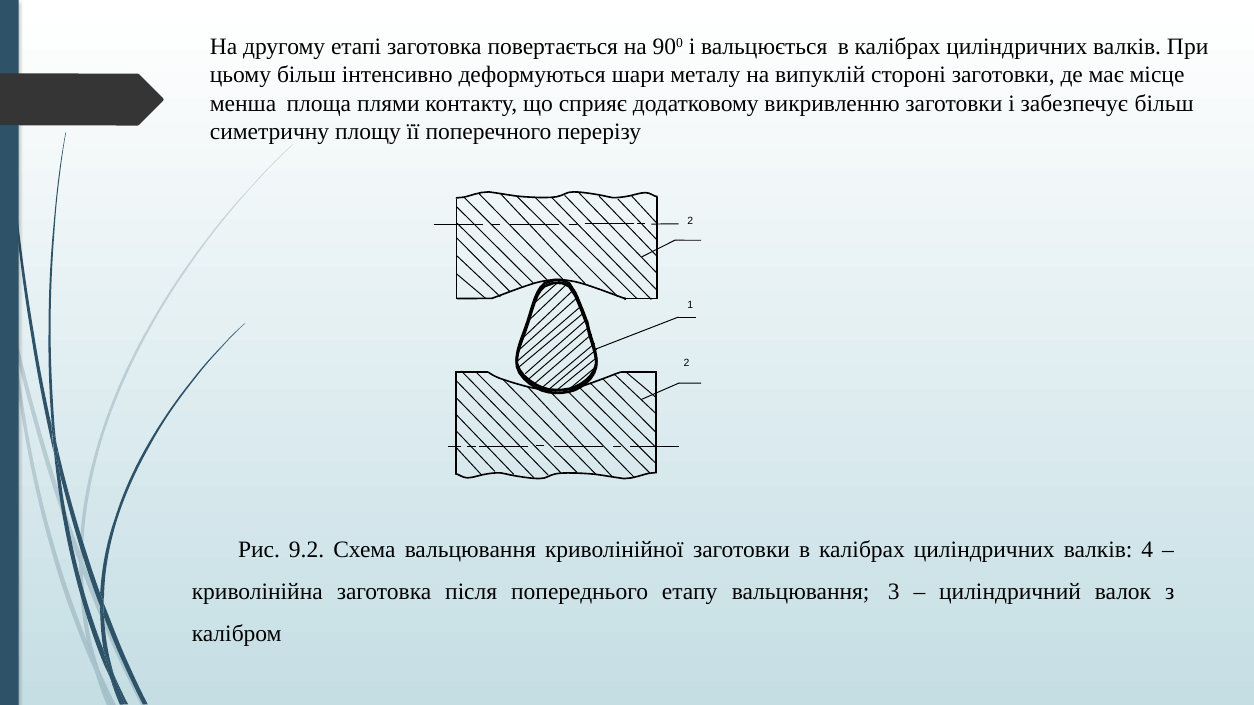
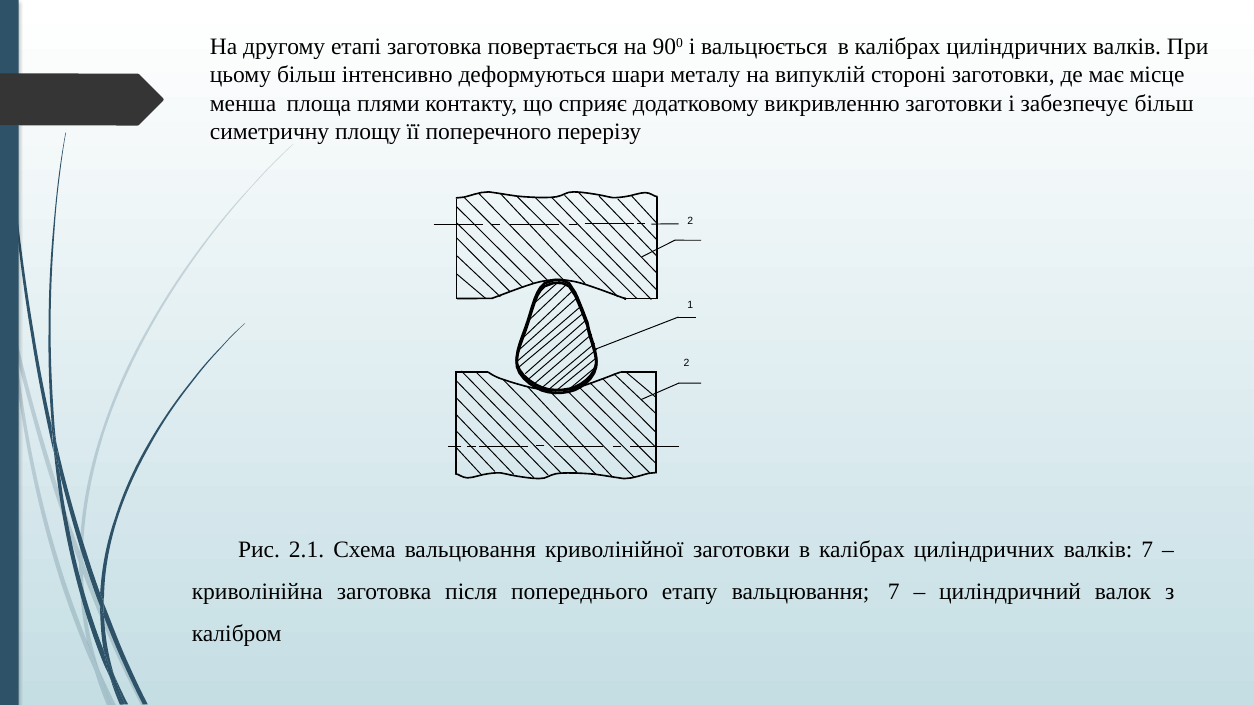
9.2: 9.2 -> 2.1 (307, 550)
валків 4: 4 -> 7 (1147, 550)
вальцювання 3: 3 -> 7 (894, 592)
